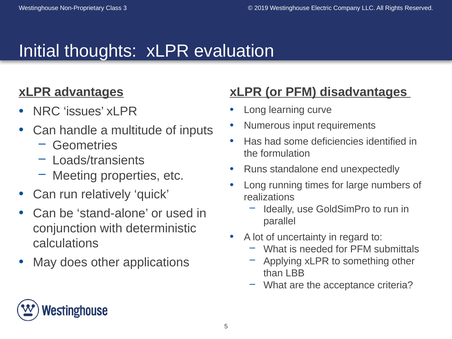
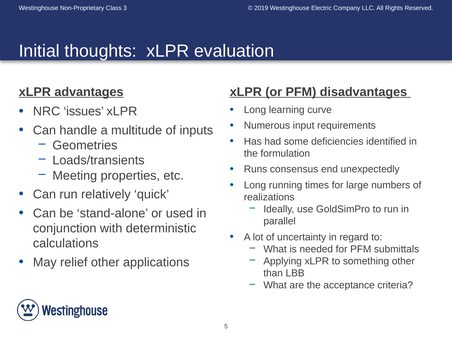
standalone: standalone -> consensus (294, 169)
does: does -> relief (74, 262)
